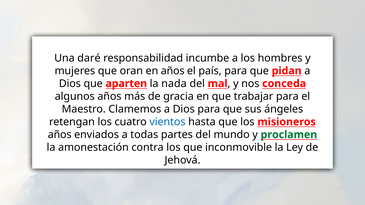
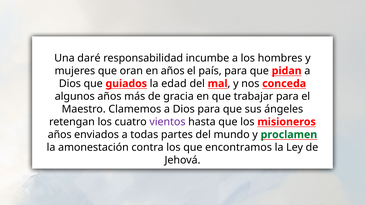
aparten: aparten -> guiados (126, 84)
nada: nada -> edad (174, 84)
vientos colour: blue -> purple (167, 122)
inconmovible: inconmovible -> encontramos (239, 148)
